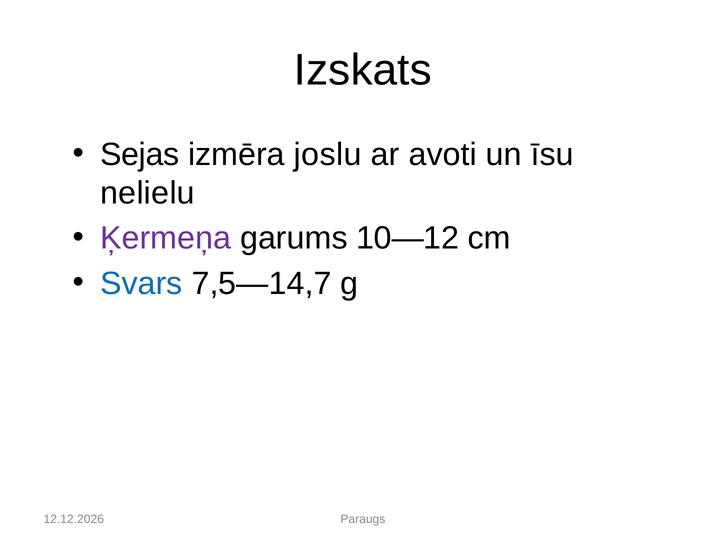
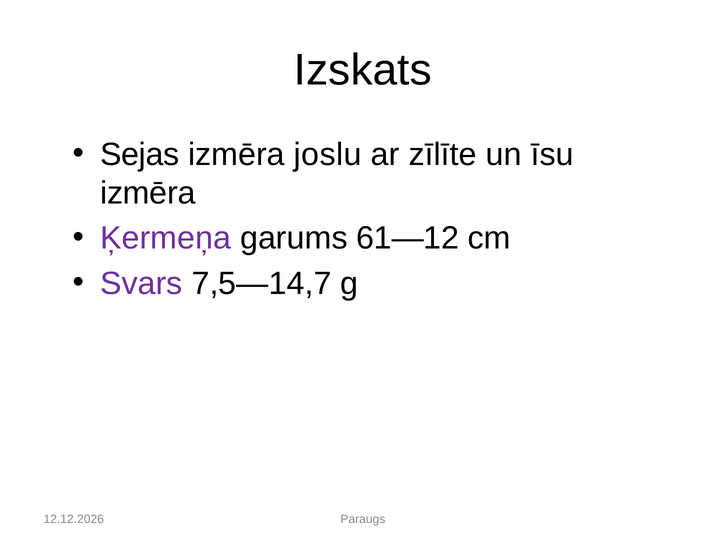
avoti: avoti -> zīlīte (443, 155)
nelielu: nelielu -> izmēra (148, 193)
10—12: 10—12 -> 61—12 (408, 238)
Svars colour: blue -> purple (141, 284)
